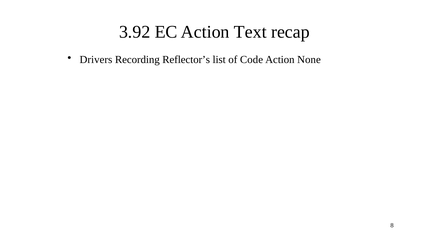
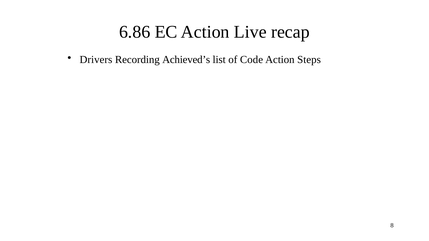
3.92: 3.92 -> 6.86 (135, 32)
Text: Text -> Live (250, 32)
Reflector’s: Reflector’s -> Achieved’s (186, 60)
None: None -> Steps (309, 60)
